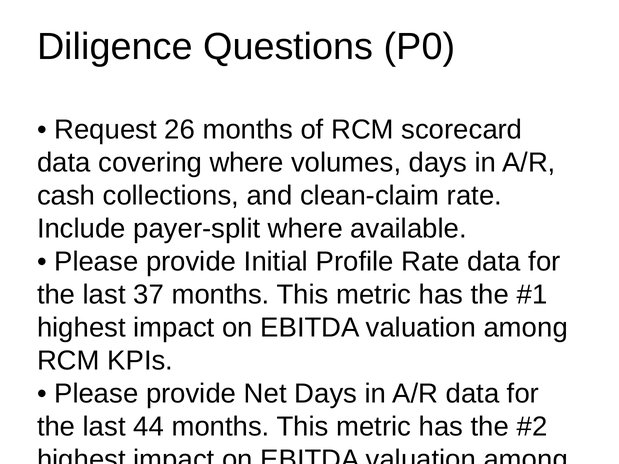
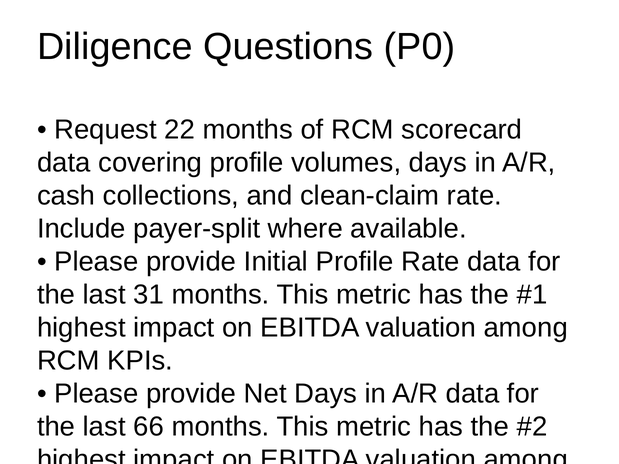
26: 26 -> 22 (180, 130)
covering where: where -> profile (247, 163)
37: 37 -> 31 (149, 295)
44: 44 -> 66 (149, 427)
